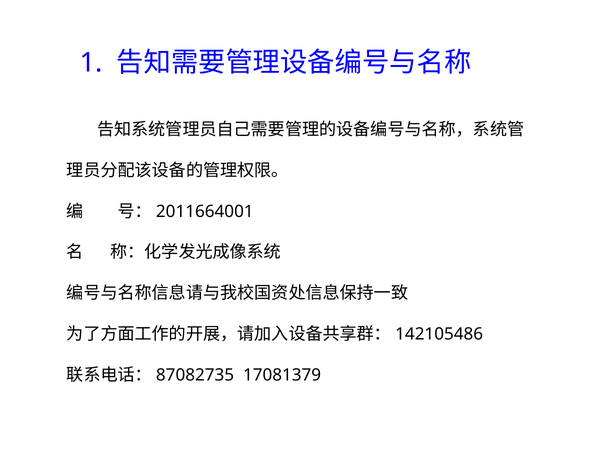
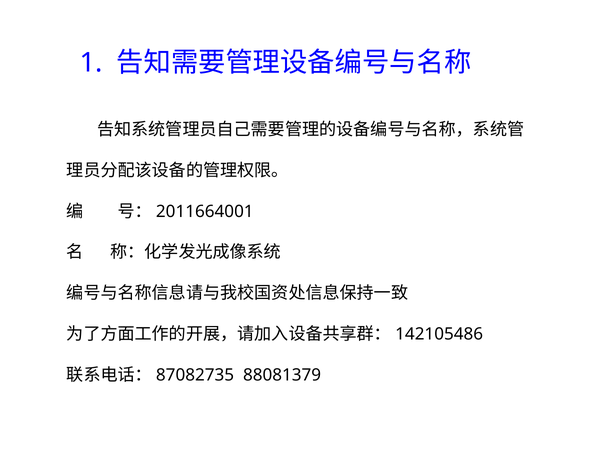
17081379: 17081379 -> 88081379 (282, 375)
